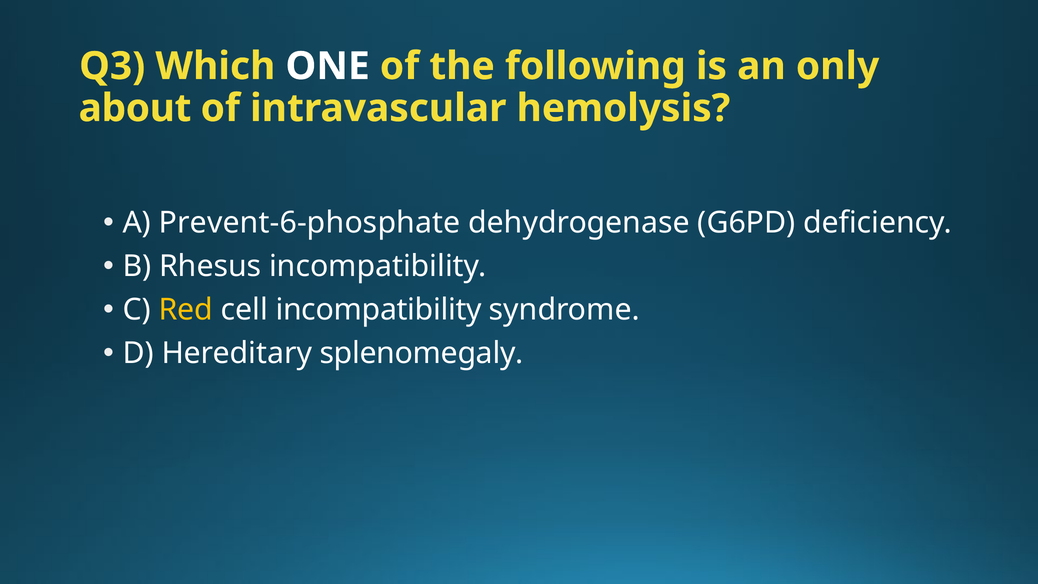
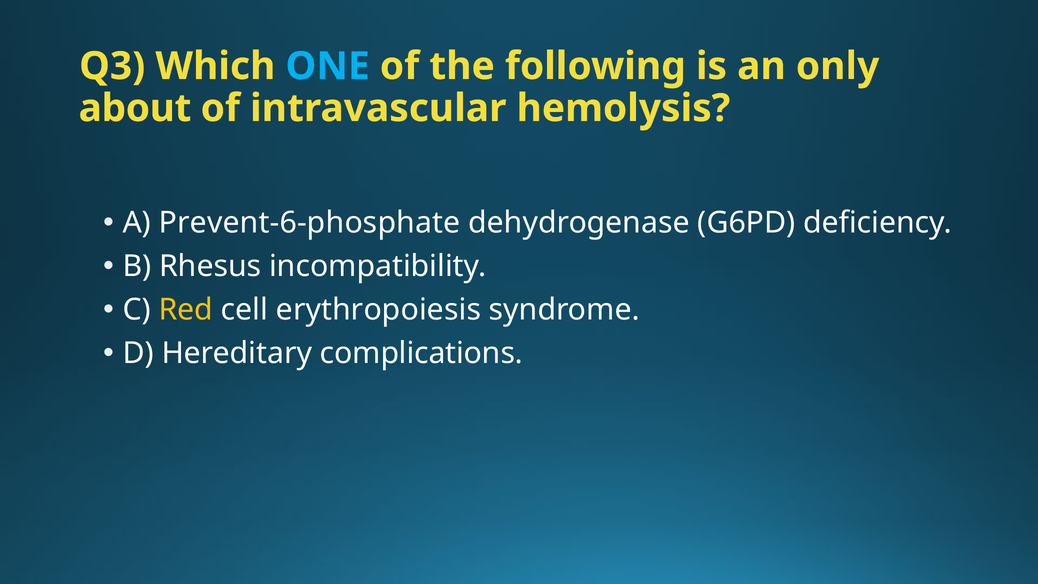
ONE colour: white -> light blue (328, 66)
cell incompatibility: incompatibility -> erythropoiesis (378, 310)
splenomegaly: splenomegaly -> complications (421, 353)
